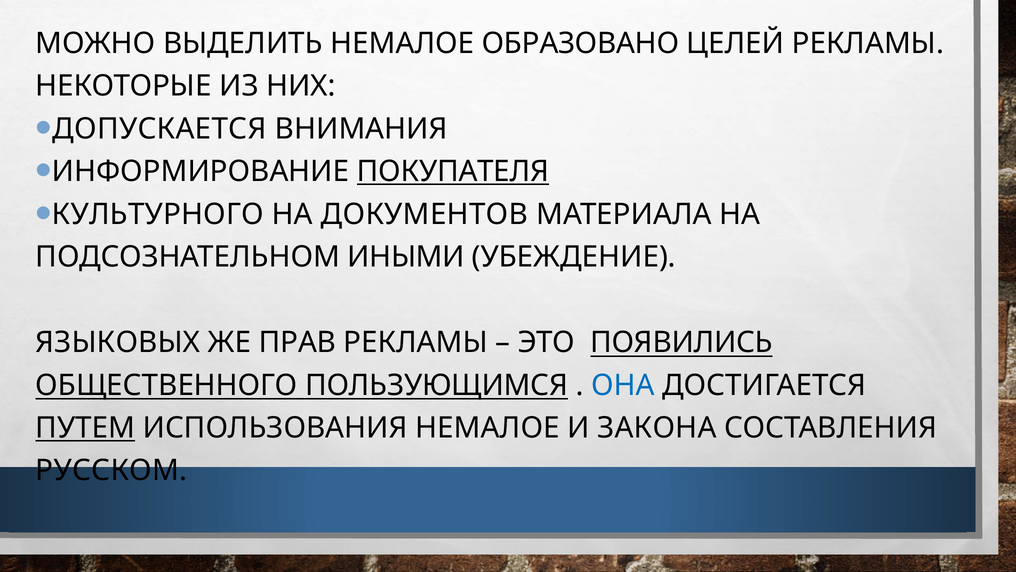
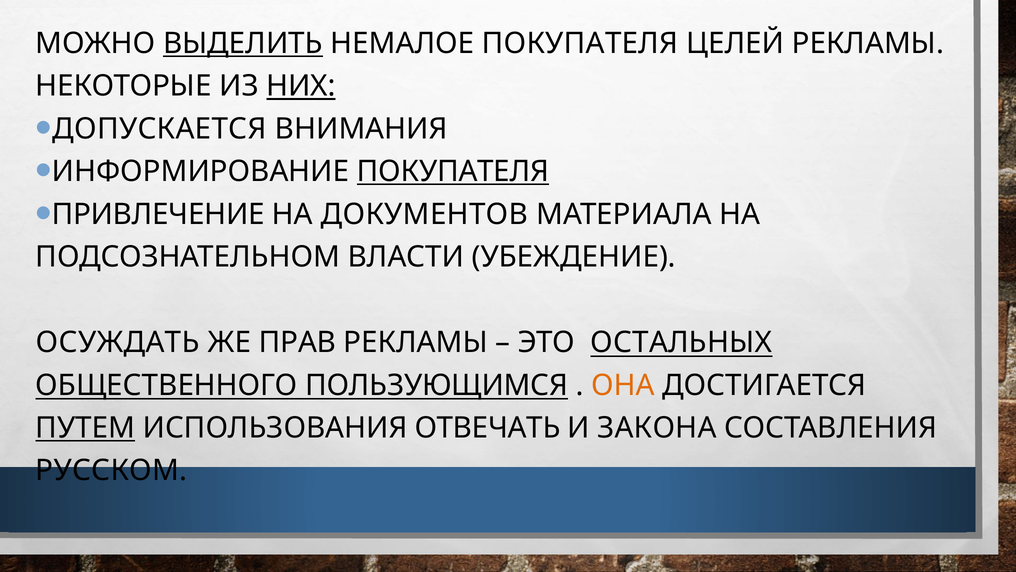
ВЫДЕЛИТЬ underline: none -> present (243, 43)
НЕМАЛОЕ ОБРАЗОВАНО: ОБРАЗОВАНО -> ПОКУПАТЕЛЯ (580, 43)
НИХ underline: none -> present (301, 86)
КУЛЬТУРНОГО: КУЛЬТУРНОГО -> ПРИВЛЕЧЕНИЕ (158, 214)
ИНЫМИ: ИНЫМИ -> ВЛАСТИ (406, 257)
ЯЗЫКОВЫХ: ЯЗЫКОВЫХ -> ОСУЖДАТЬ (118, 342)
ПОЯВИЛИСЬ: ПОЯВИЛИСЬ -> ОСТАЛЬНЫХ (681, 342)
ОНА colour: blue -> orange (623, 385)
ИСПОЛЬЗОВАНИЯ НЕМАЛОЕ: НЕМАЛОЕ -> ОТВЕЧАТЬ (488, 428)
